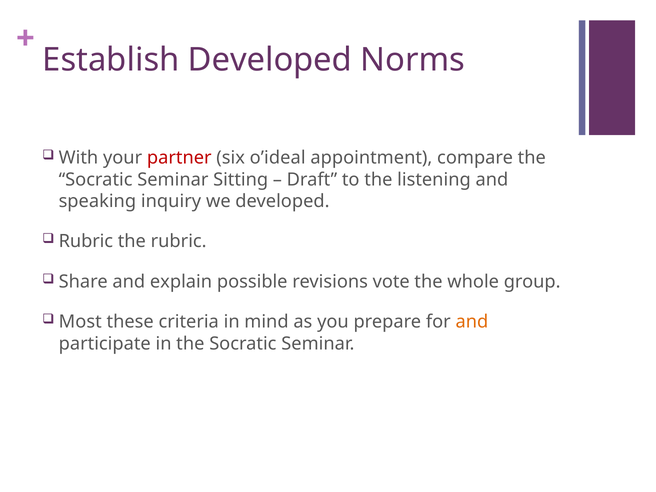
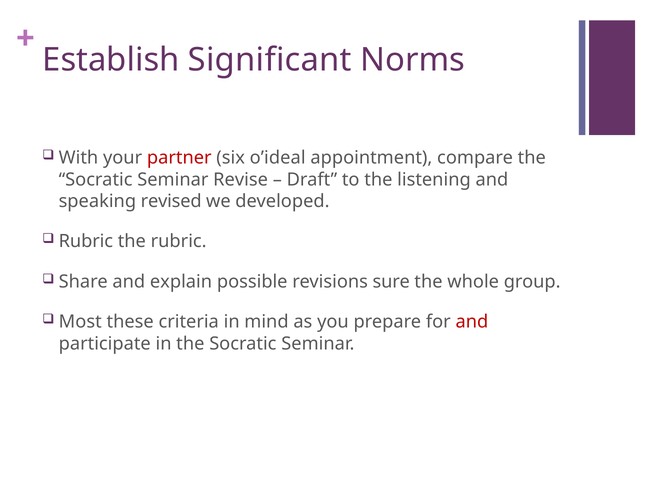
Establish Developed: Developed -> Significant (270, 60)
Sitting: Sitting -> Revise (241, 179)
inquiry: inquiry -> revised (171, 201)
vote: vote -> sure (391, 282)
and colour: orange -> red (472, 322)
